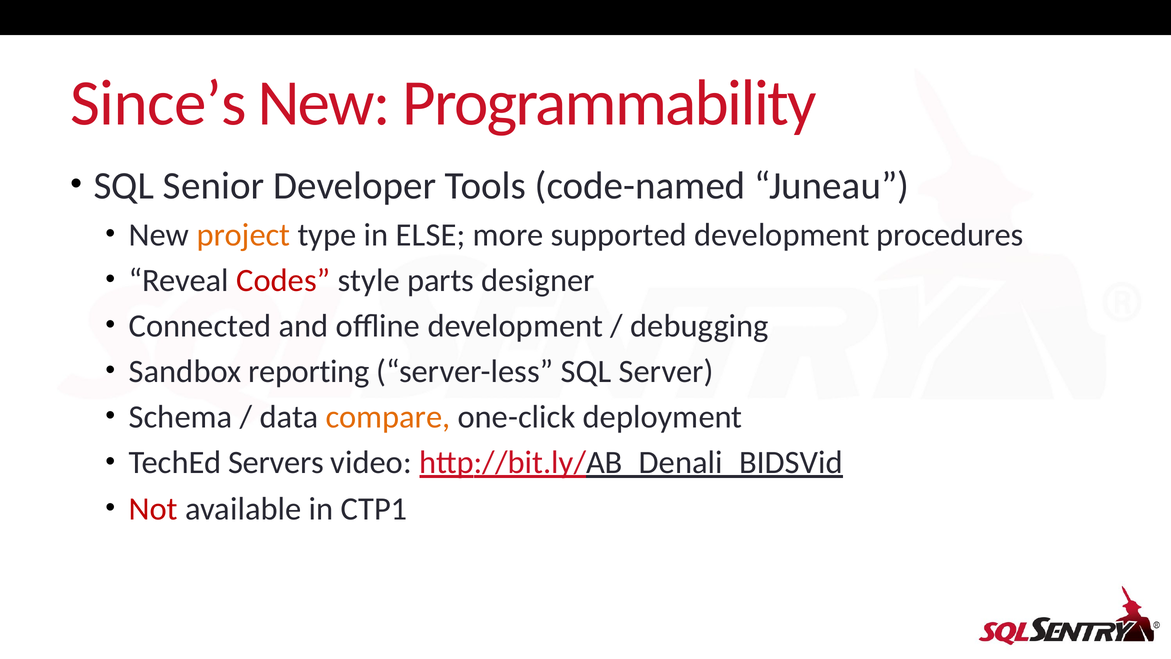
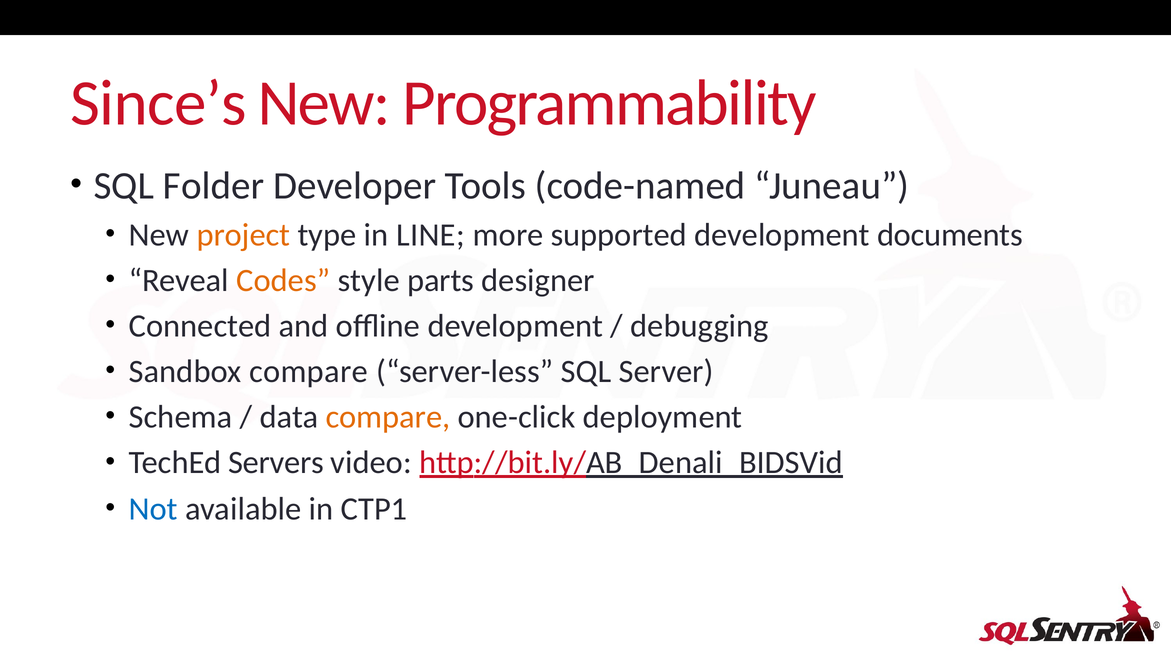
Senior: Senior -> Folder (214, 186)
ELSE: ELSE -> LINE (430, 235)
procedures: procedures -> documents (950, 235)
Codes colour: red -> orange (283, 280)
Sandbox reporting: reporting -> compare (309, 371)
Not colour: red -> blue (153, 509)
